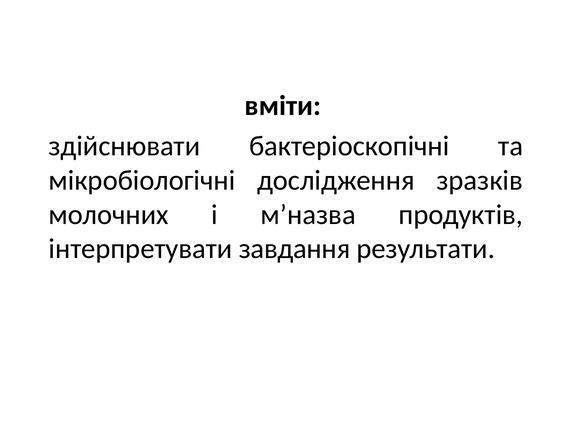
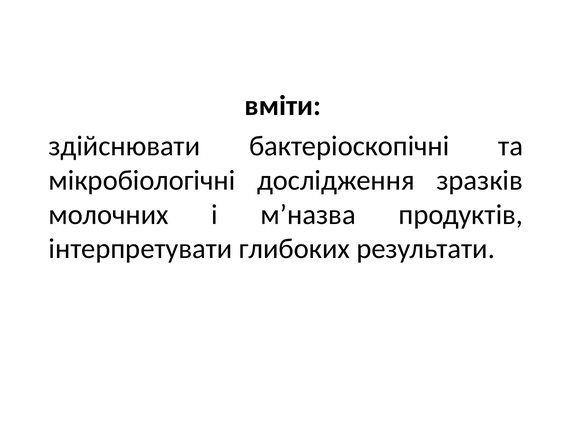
завдання: завдання -> глибоких (294, 249)
